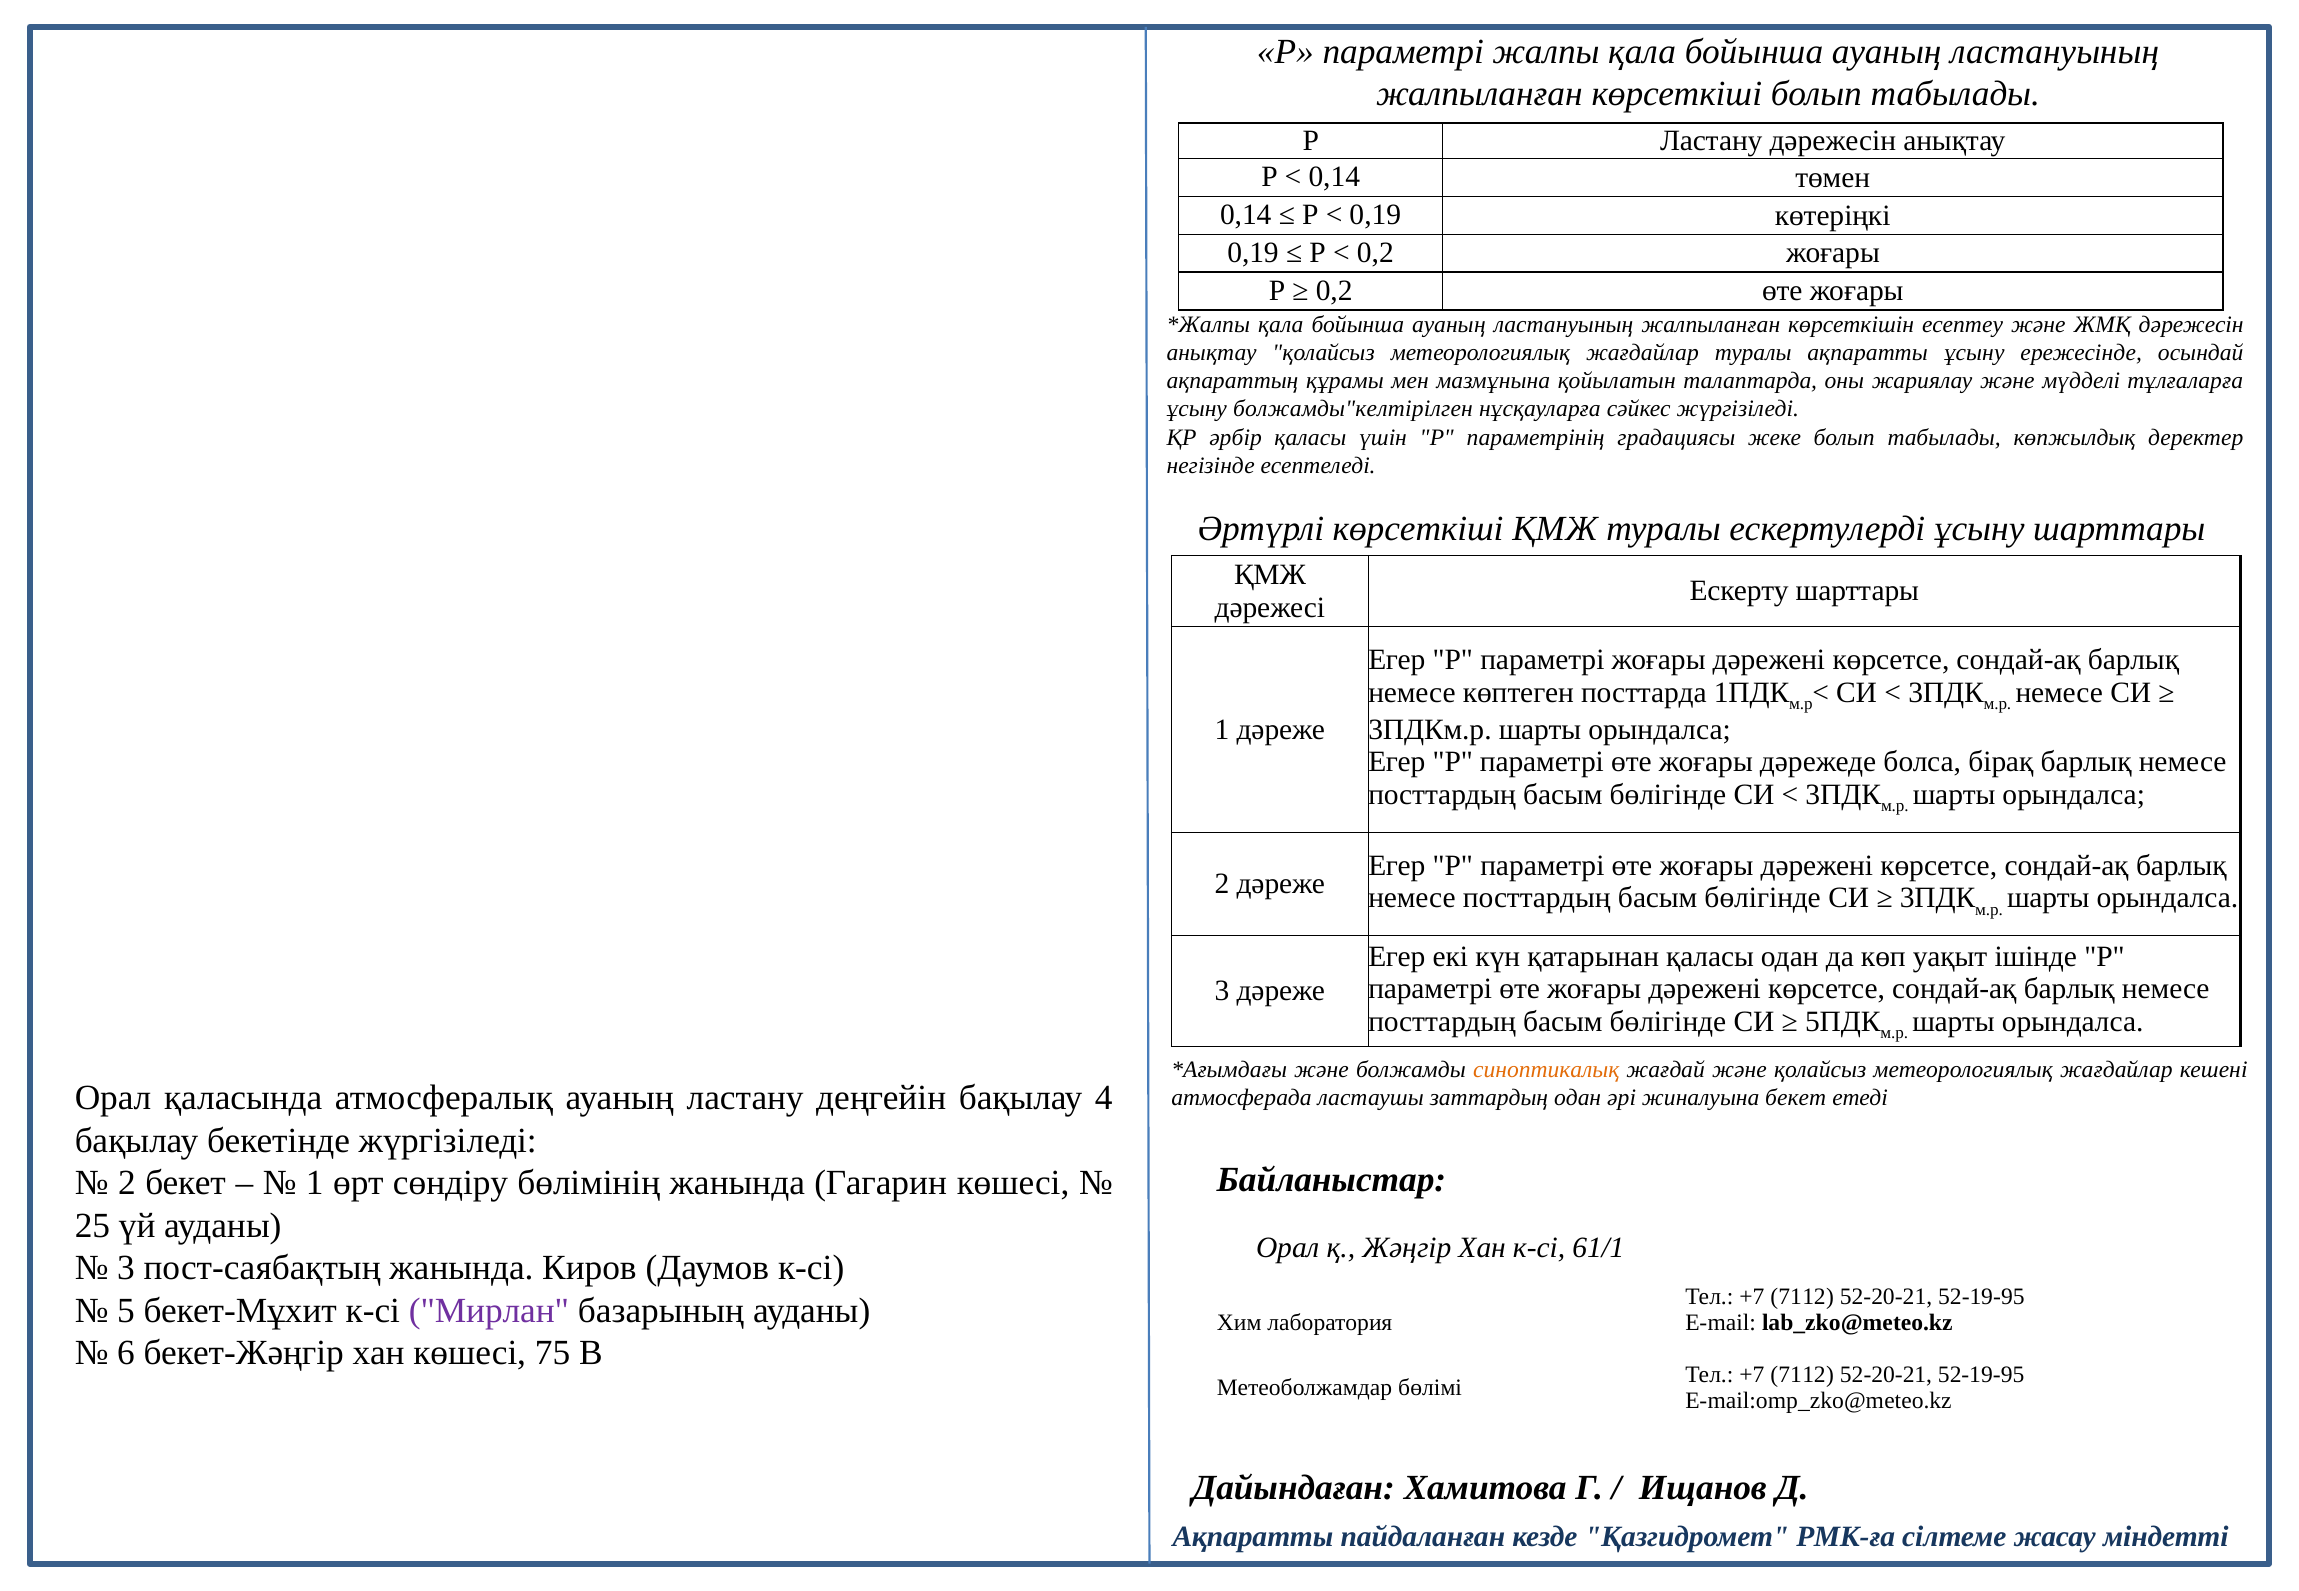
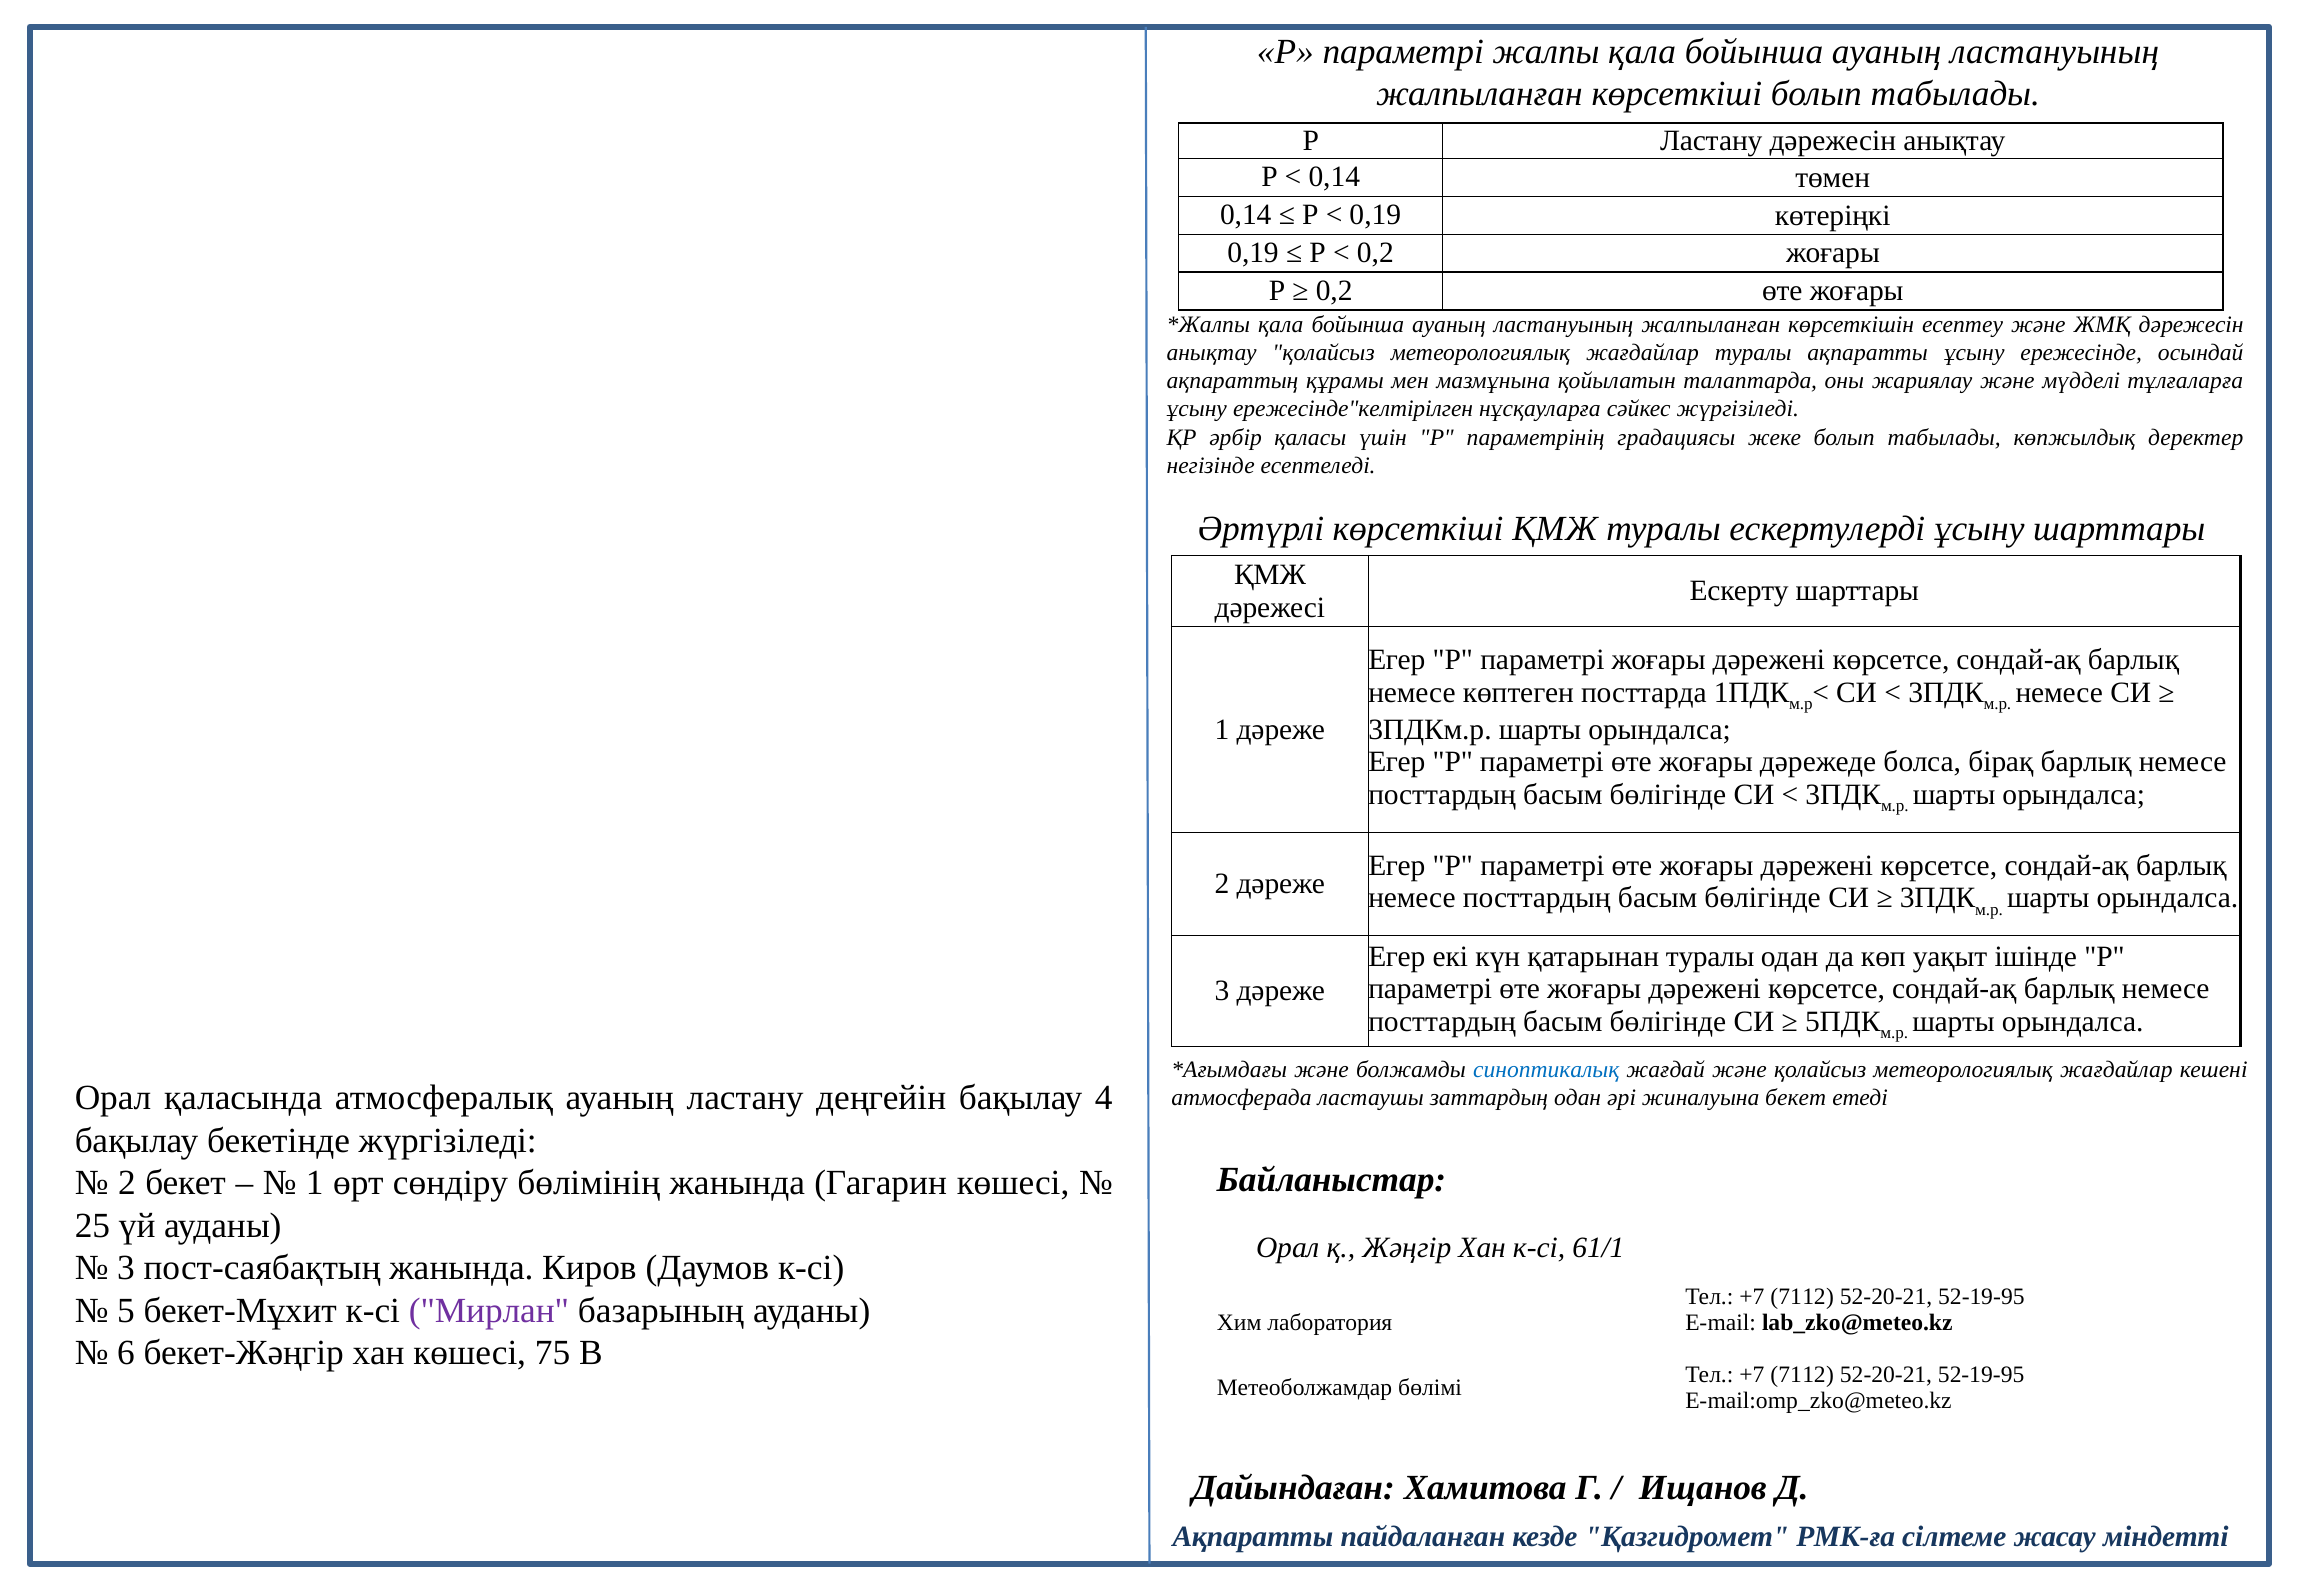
болжамды"келтірілген: болжамды"келтірілген -> ережесінде"келтірілген (1353, 409)
қатарынан қаласы: қаласы -> туралы (1710, 957)
синоптикалық colour: orange -> blue (1546, 1070)
